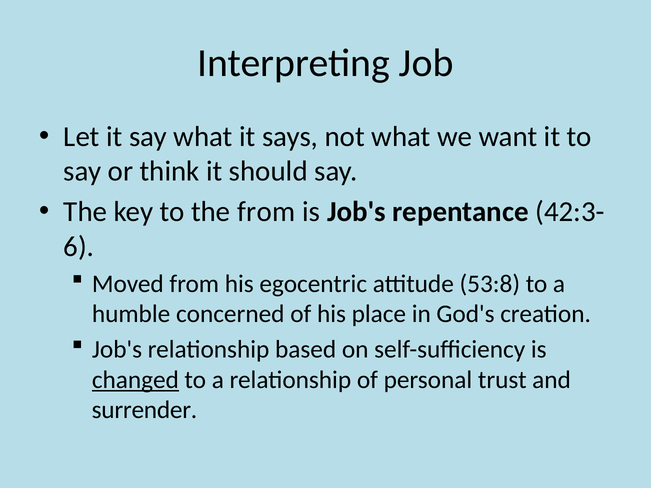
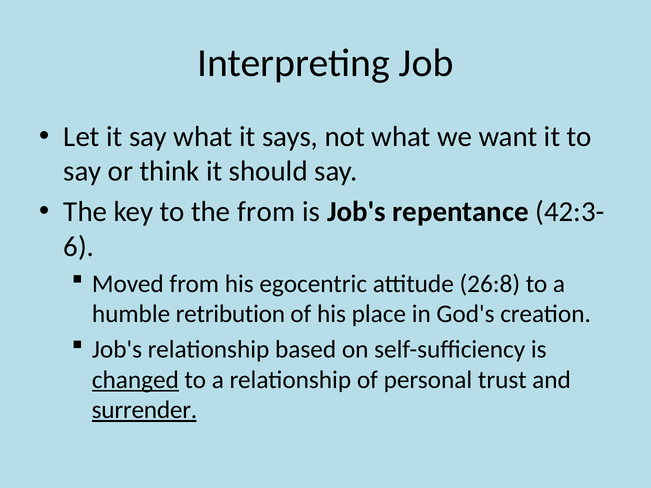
53:8: 53:8 -> 26:8 (490, 284)
concerned: concerned -> retribution (230, 314)
surrender underline: none -> present (144, 410)
